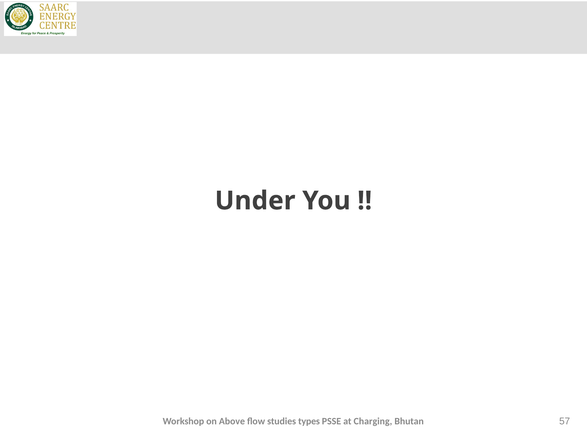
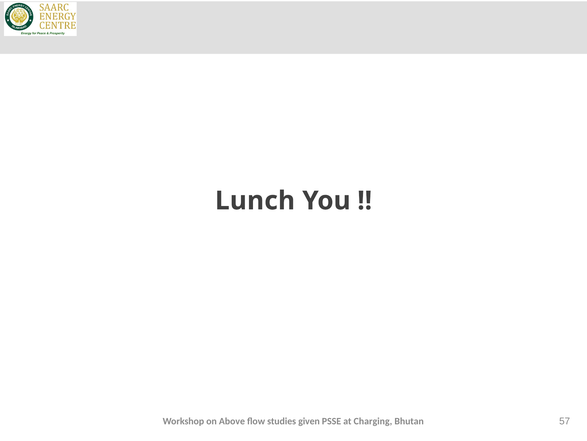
Under: Under -> Lunch (255, 200)
types: types -> given (309, 420)
